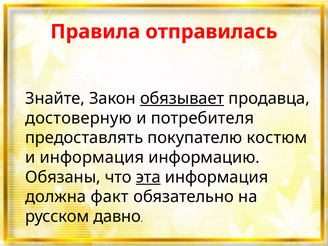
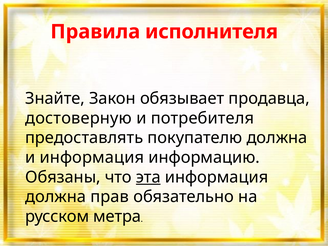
отправилась: отправилась -> исполнителя (212, 32)
обязывает underline: present -> none (182, 98)
покупателю костюм: костюм -> должна (277, 138)
факт: факт -> прав (110, 197)
давно: давно -> метра (117, 216)
